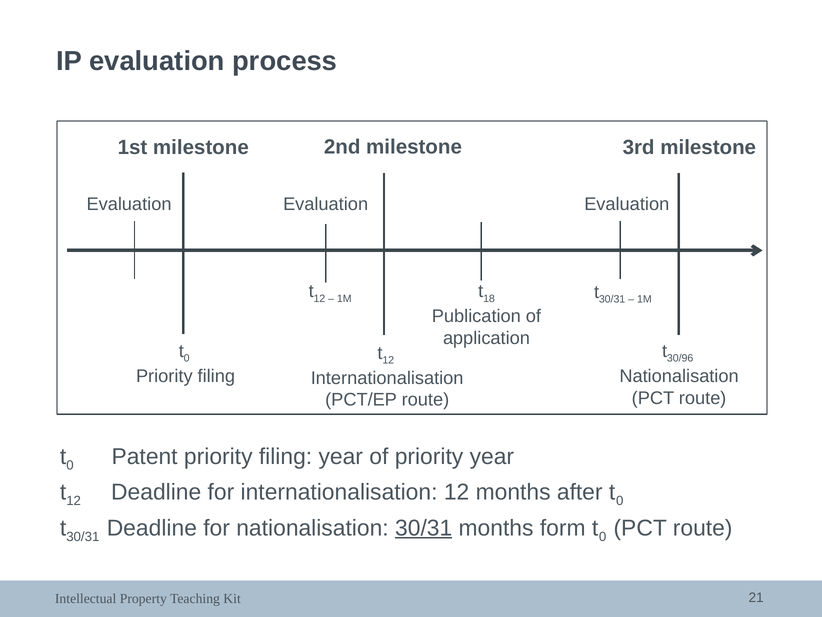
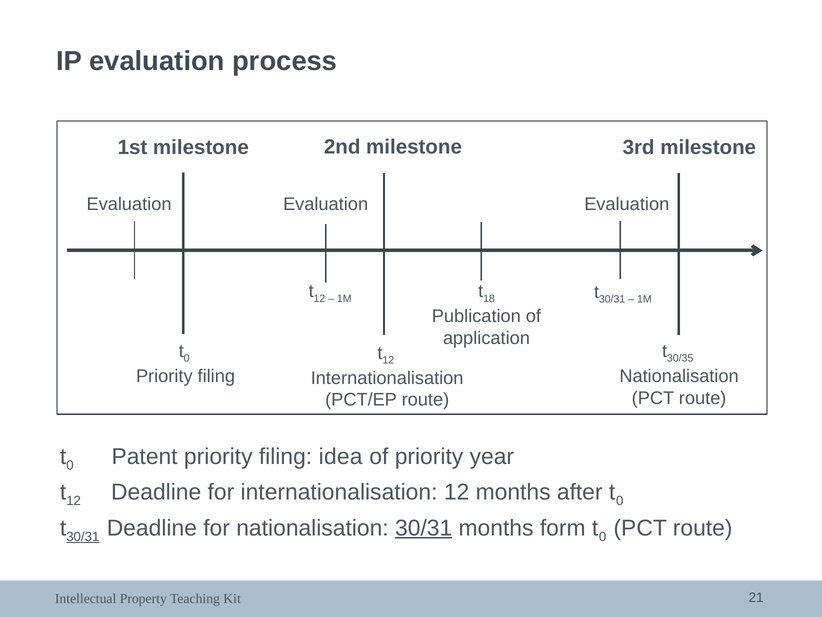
30/96: 30/96 -> 30/35 (680, 358)
filing year: year -> idea (341, 456)
30/31 underline: none -> present (83, 536)
